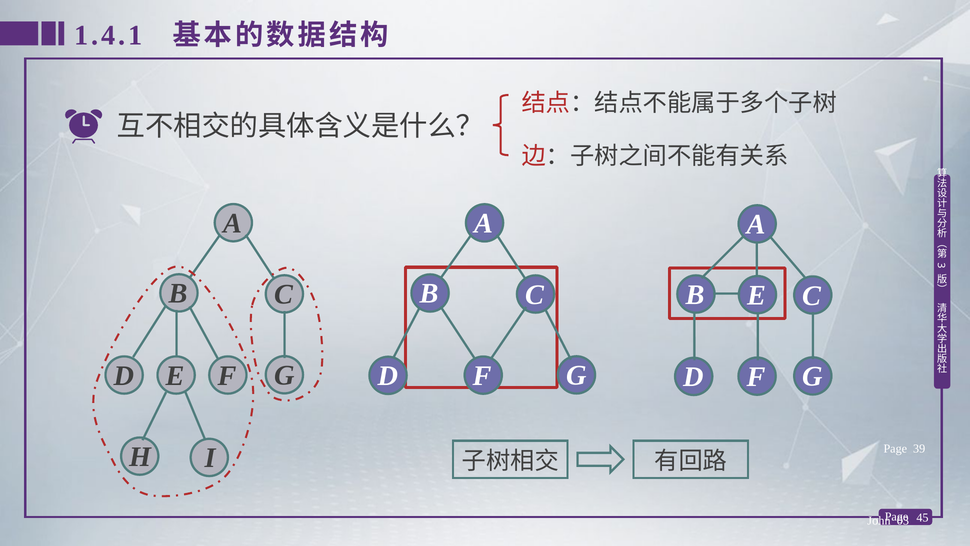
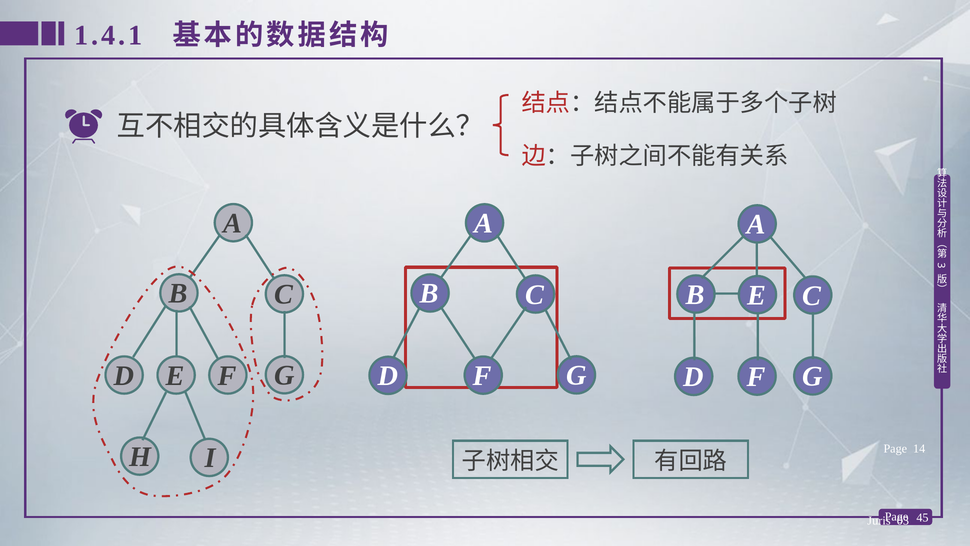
39: 39 -> 14 (919, 448)
John: John -> Juris (879, 520)
